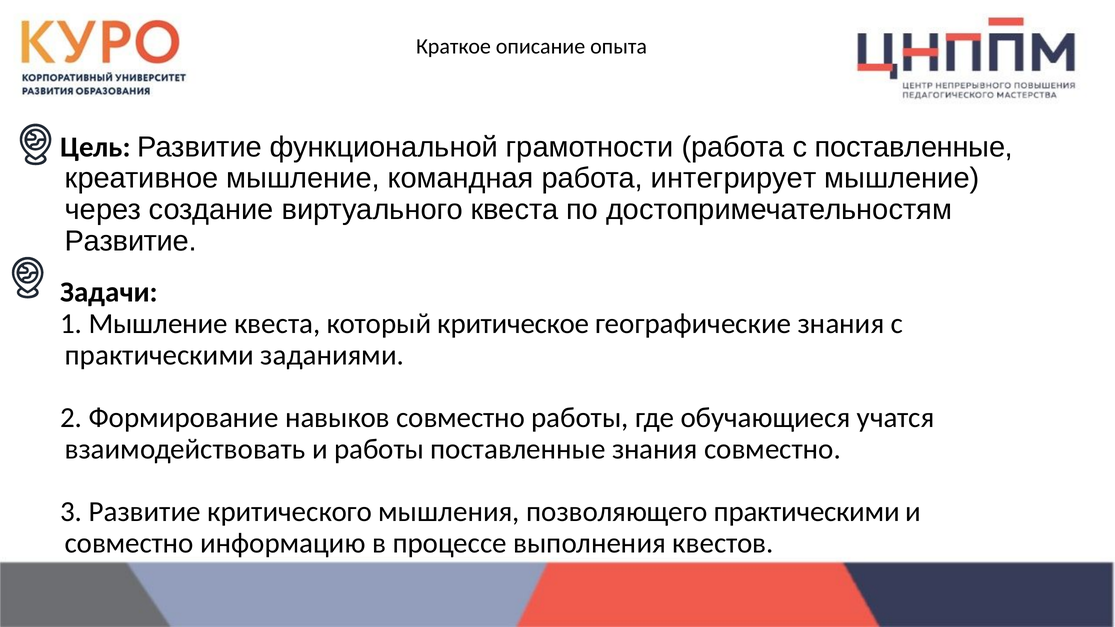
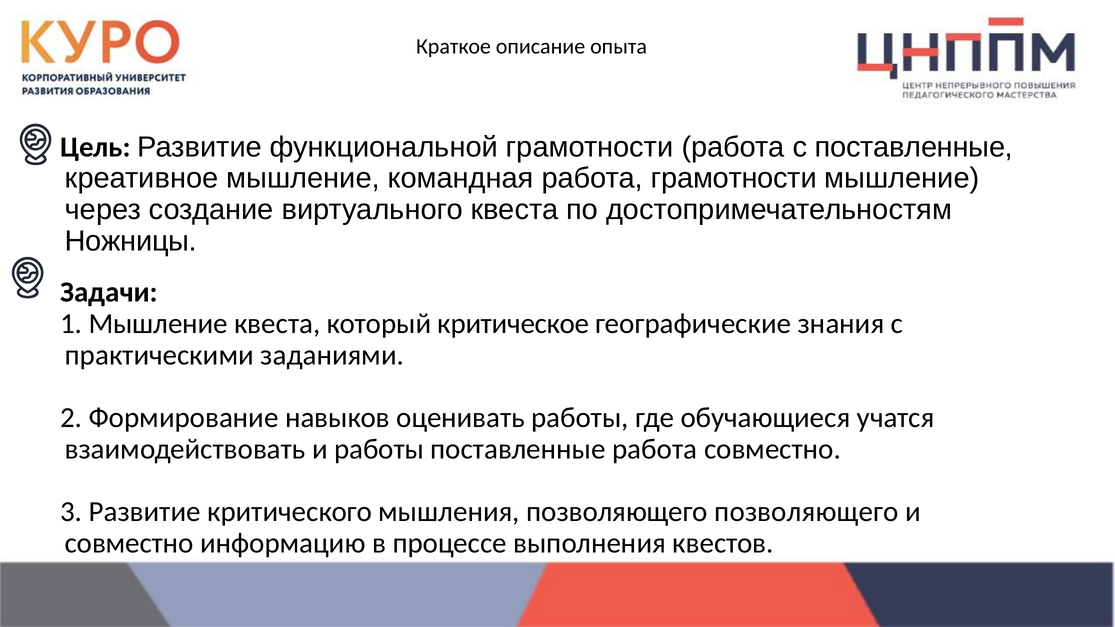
работа интегрирует: интегрирует -> грамотности (734, 178)
Развитие: Развитие -> Ножницы (131, 241)
навыков совместно: совместно -> оценивать (461, 418)
поставленные знания: знания -> работа (655, 449)
позволяющего практическими: практическими -> позволяющего (807, 512)
